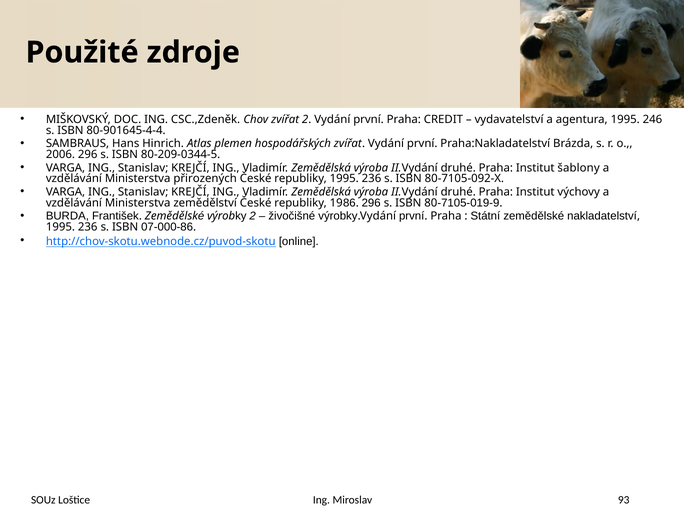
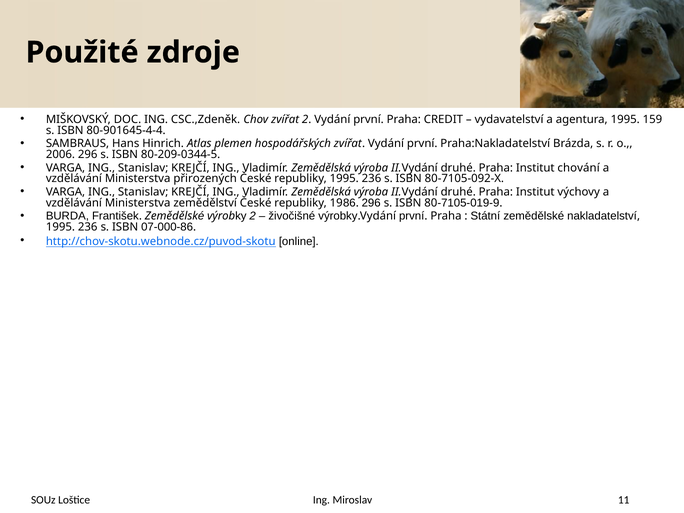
246: 246 -> 159 (652, 119)
šablony: šablony -> chování (579, 168)
93: 93 -> 11 (624, 500)
